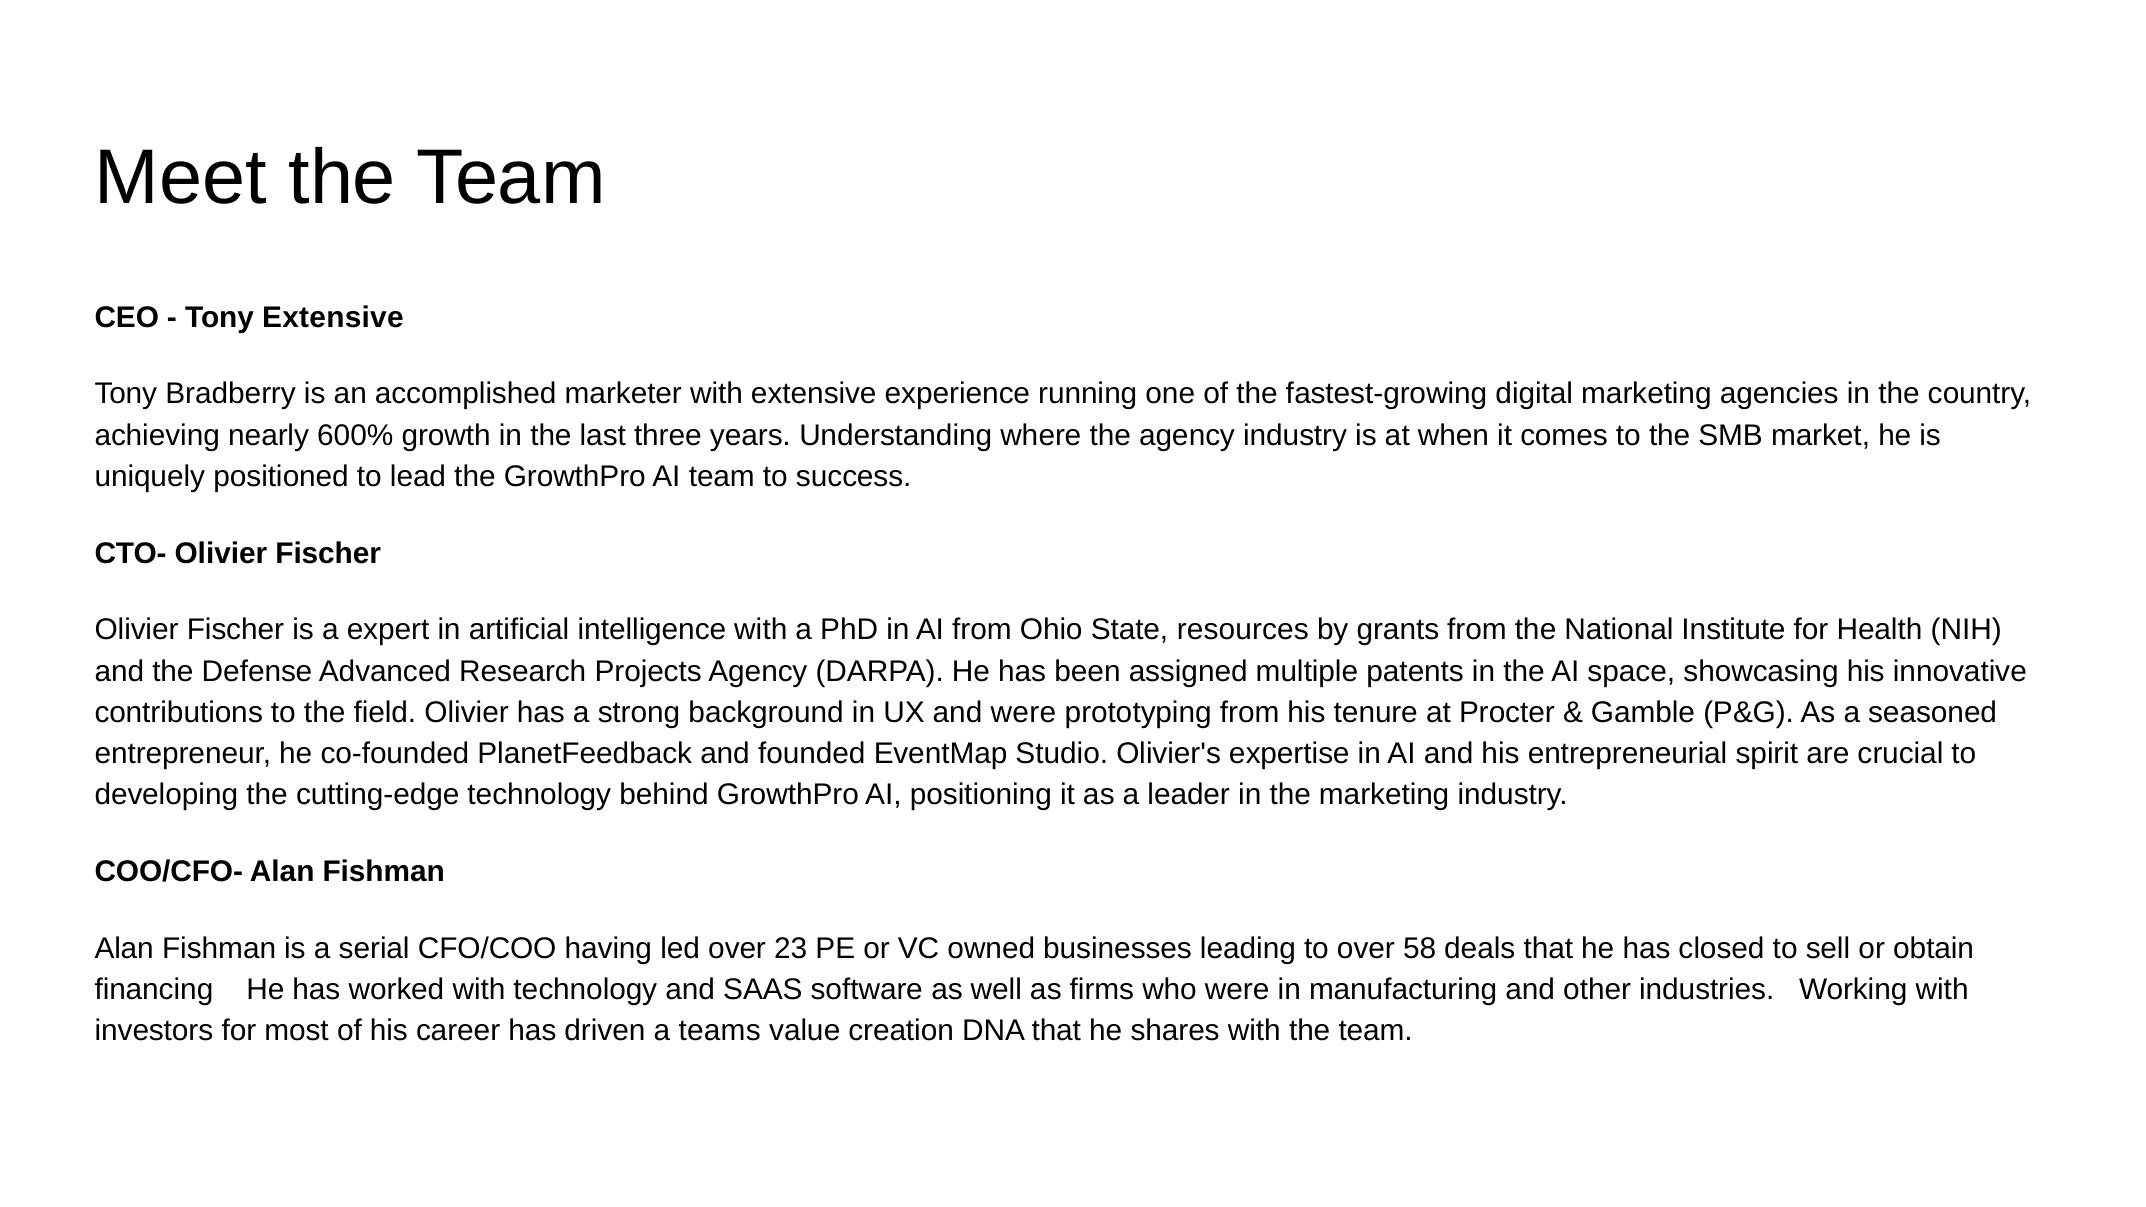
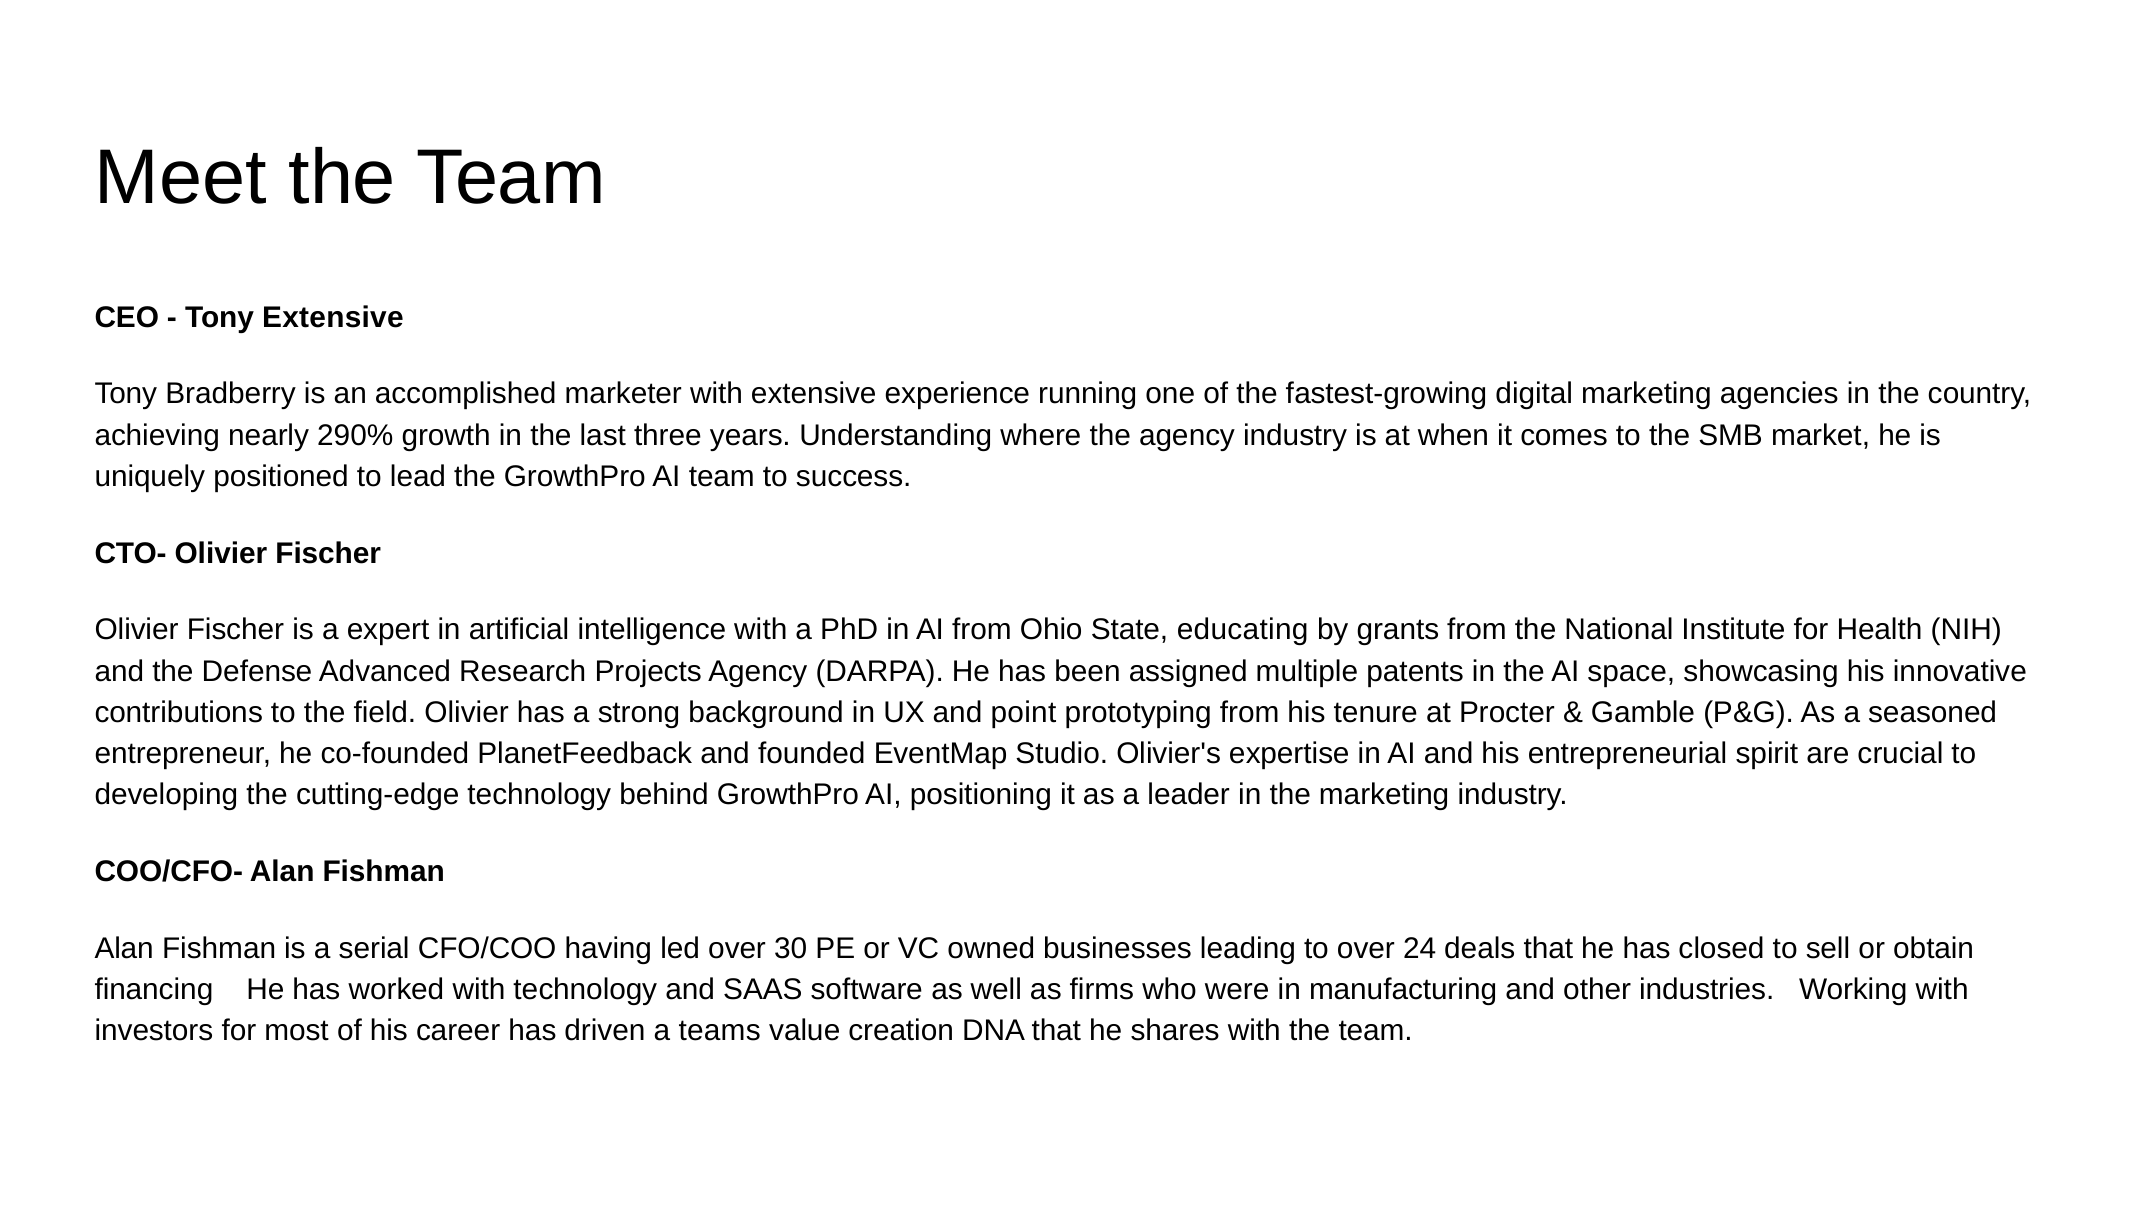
600%: 600% -> 290% (355, 435)
resources: resources -> educating (1243, 630)
and were: were -> point (1023, 712)
23: 23 -> 30 (791, 949)
58: 58 -> 24 (1420, 949)
